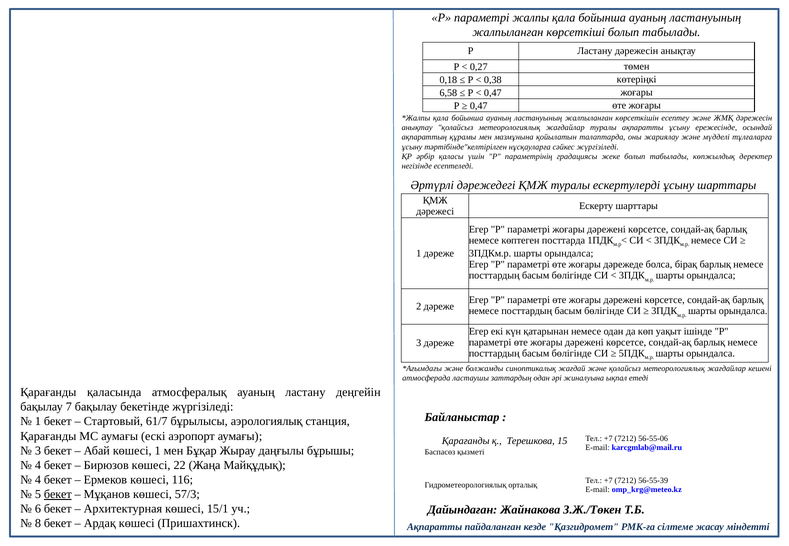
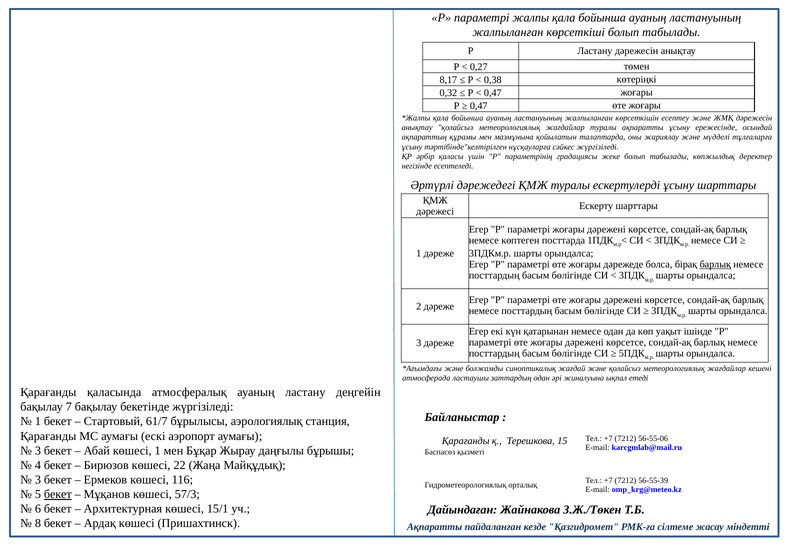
0,18: 0,18 -> 8,17 (448, 80)
6,58: 6,58 -> 0,32 (448, 93)
барлық underline: none -> present (715, 265)
4: 4 -> 3 (38, 480)
